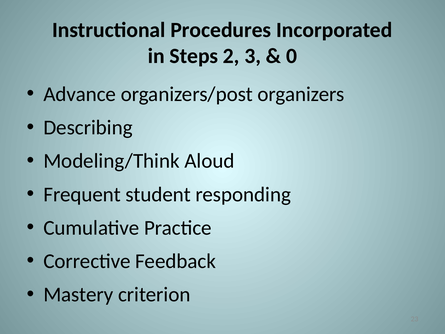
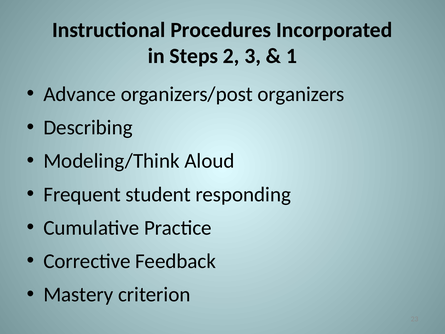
0: 0 -> 1 (291, 56)
